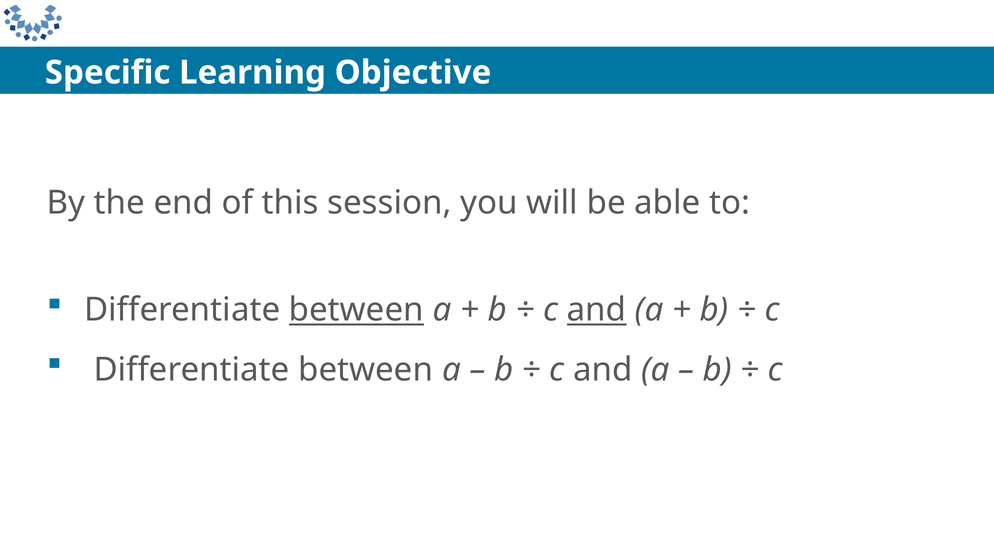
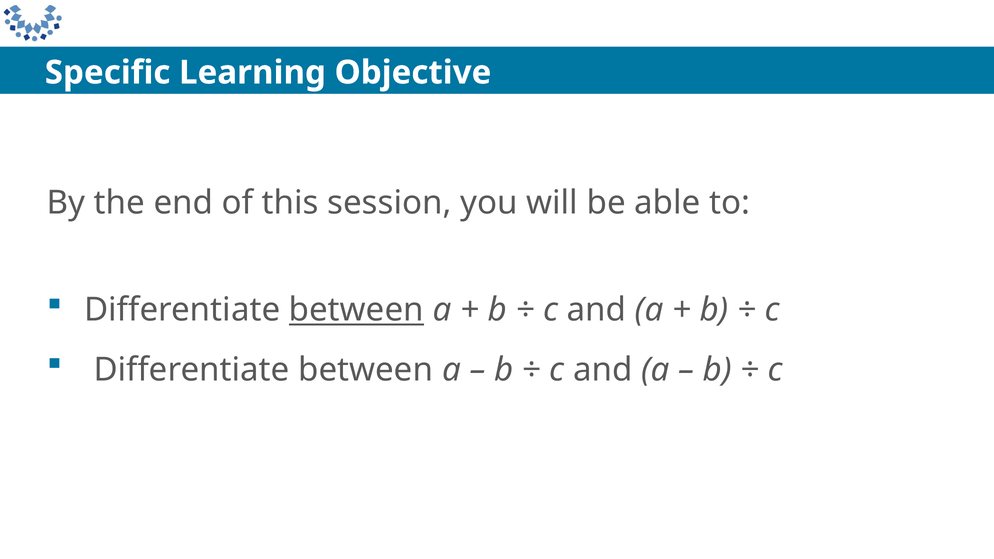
and underline: present -> none (597, 310)
